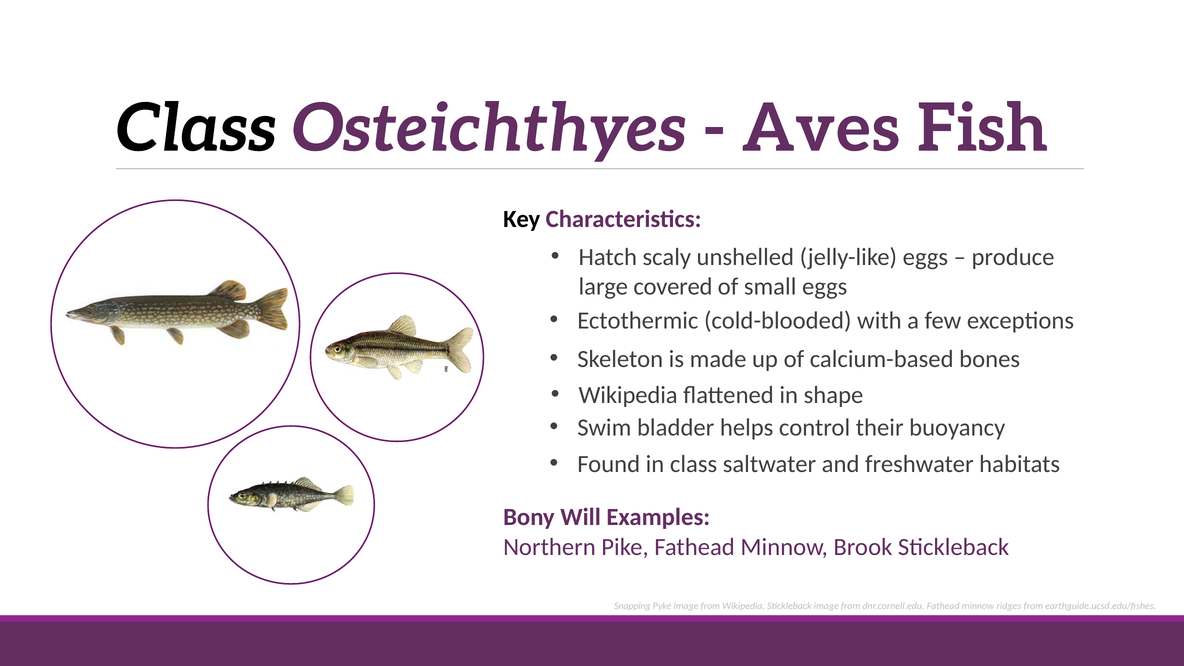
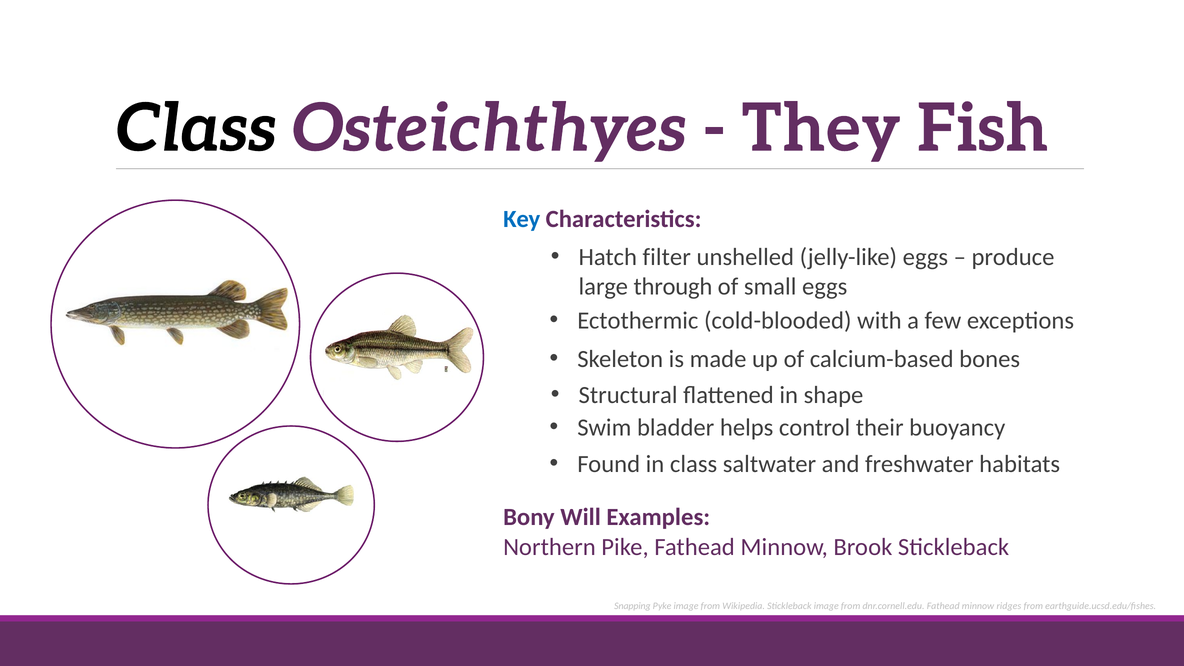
Aves: Aves -> They (821, 129)
Key colour: black -> blue (522, 219)
scaly: scaly -> filter (667, 257)
covered: covered -> through (673, 287)
Wikipedia: Wikipedia -> Structural (628, 395)
